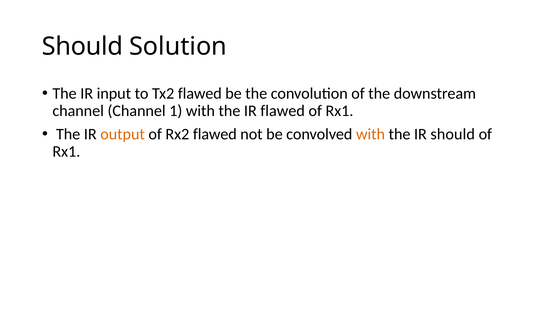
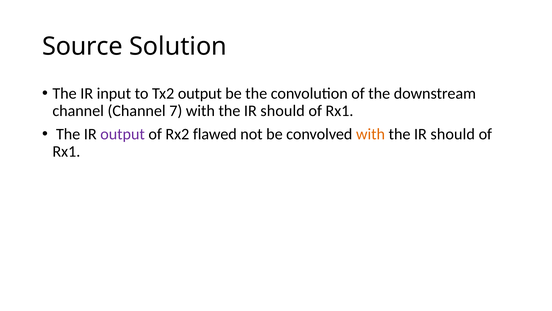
Should: Should -> Source (82, 46)
Tx2 flawed: flawed -> output (200, 93)
1: 1 -> 7 (176, 111)
flawed: flawed -> should (283, 111)
output colour: orange -> purple (123, 134)
